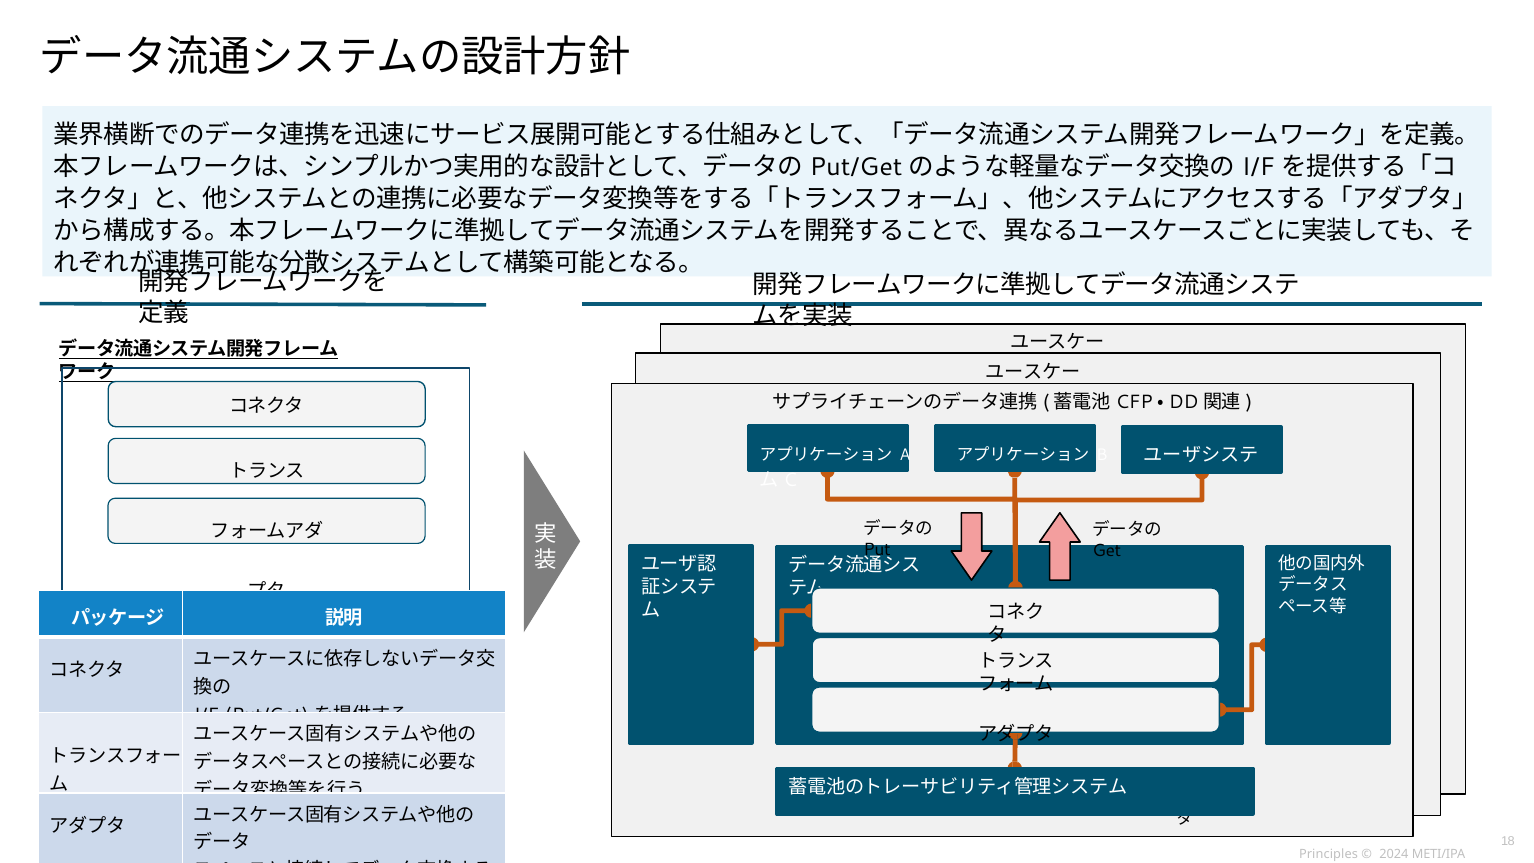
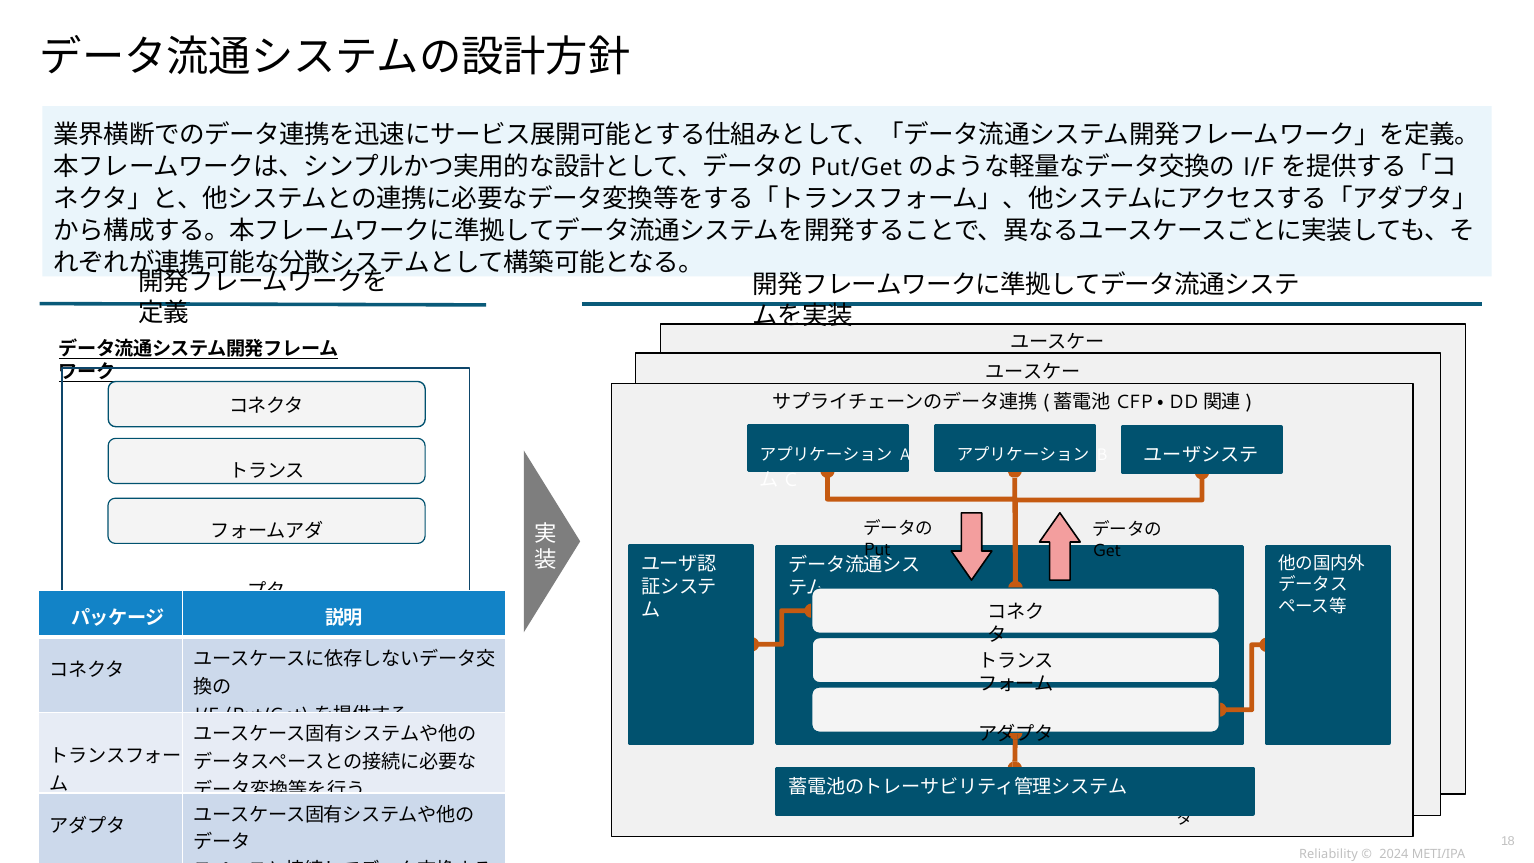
Principles: Principles -> Reliability (1329, 854)
